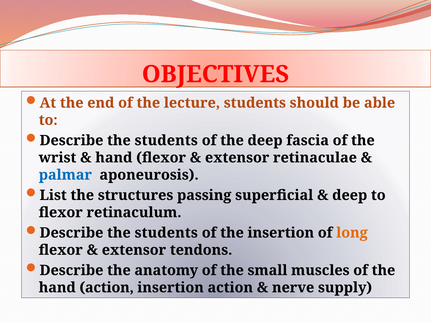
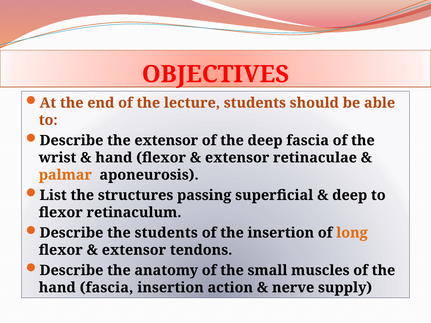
students: students -> extensor (166, 141)
palmar colour: blue -> orange (65, 175)
hand action: action -> fascia (106, 288)
